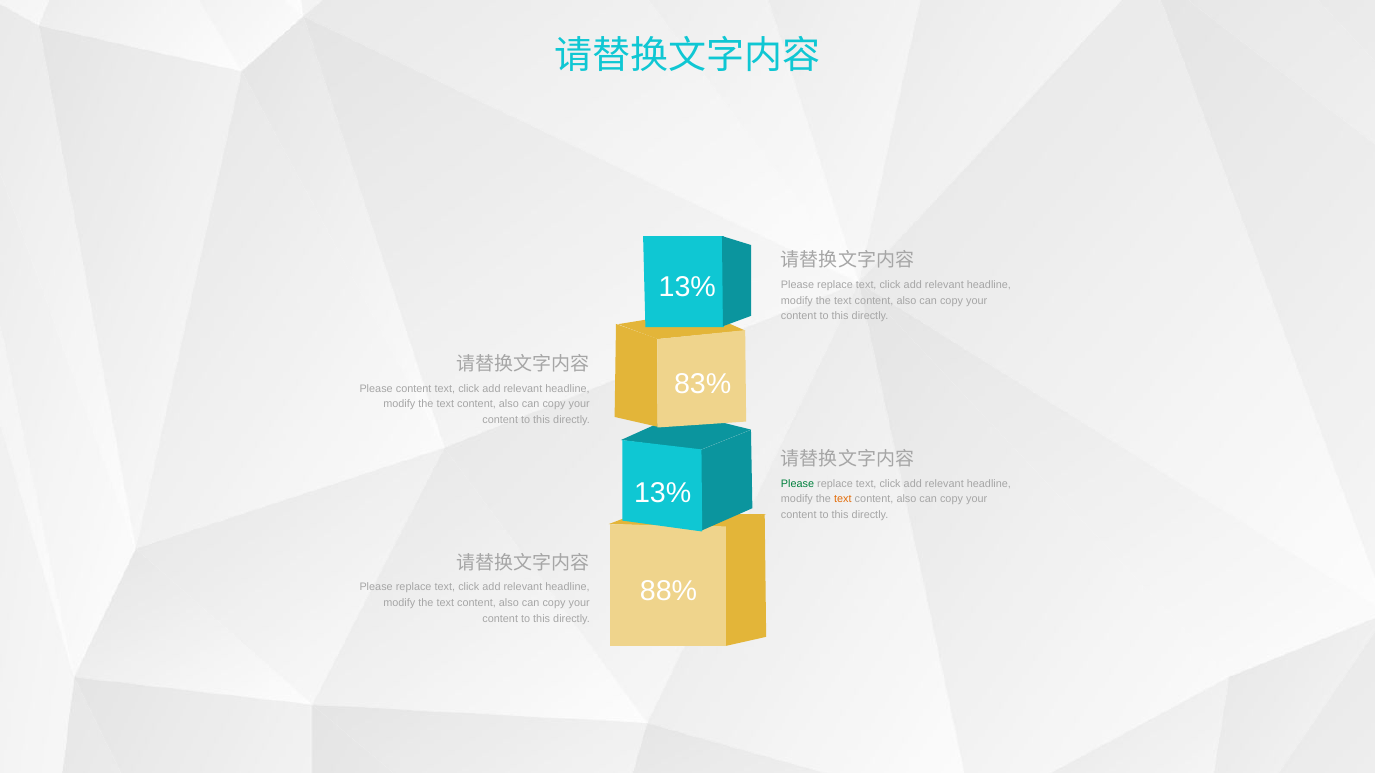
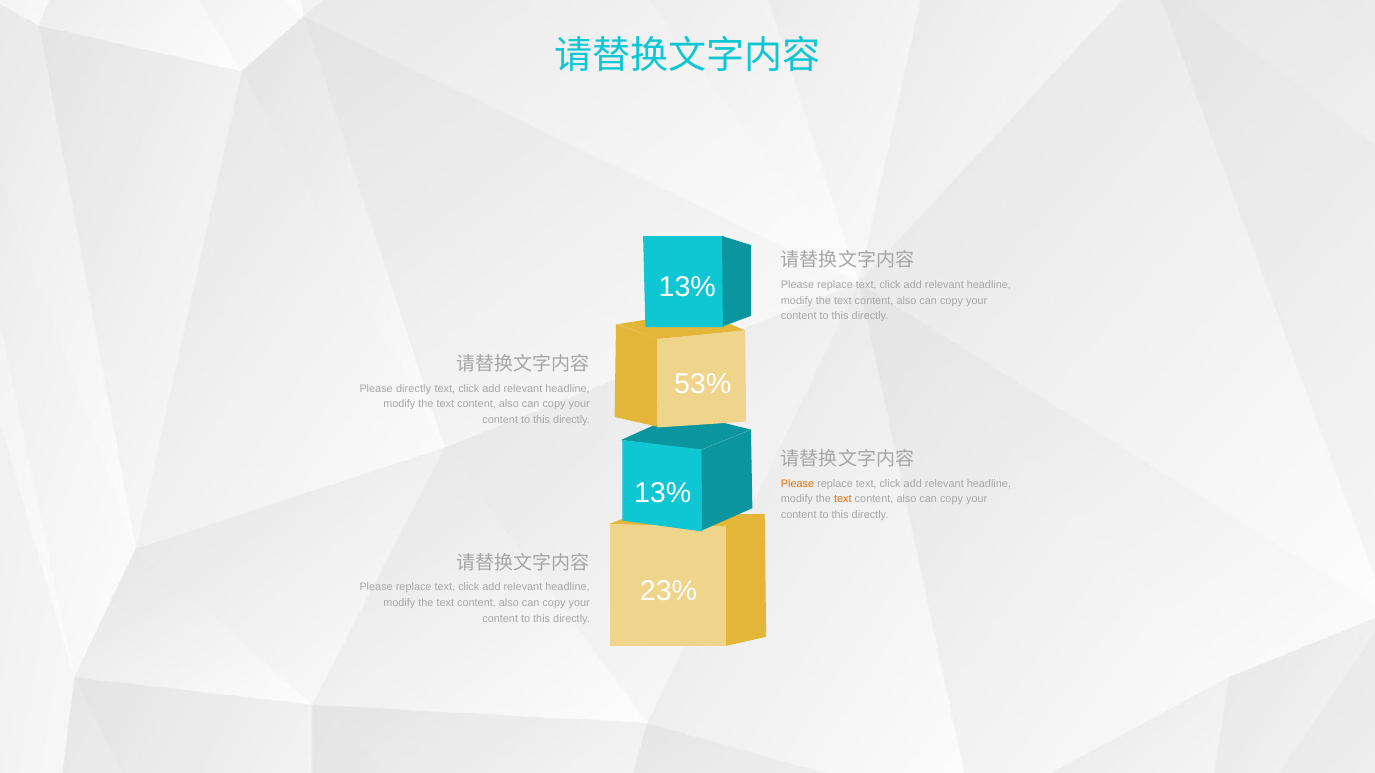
83%: 83% -> 53% (703, 384)
Please content: content -> directly (414, 389)
Please colour: green -> orange (798, 484)
88%: 88% -> 23% (669, 591)
